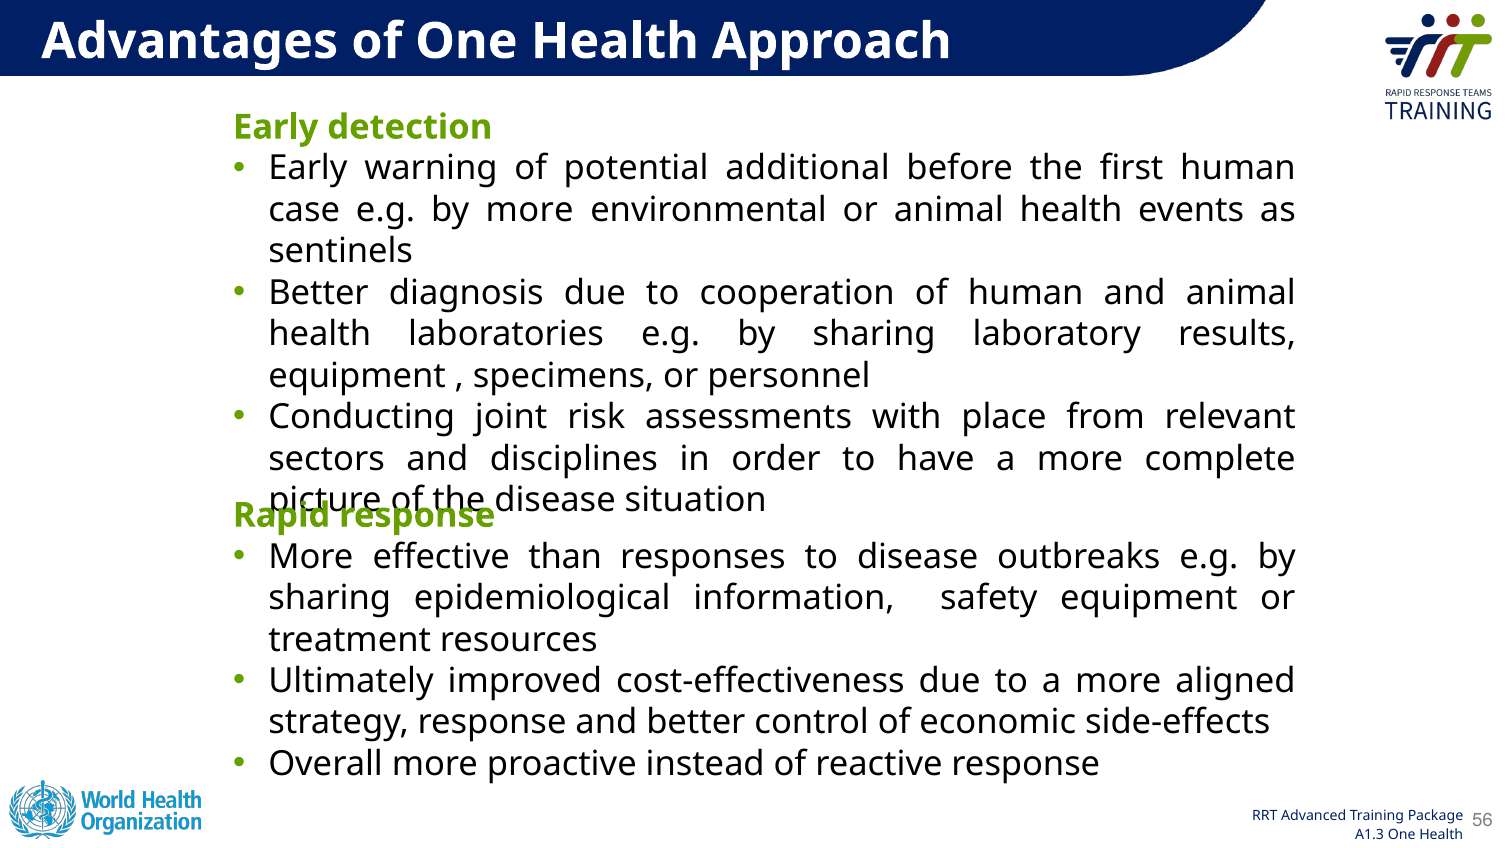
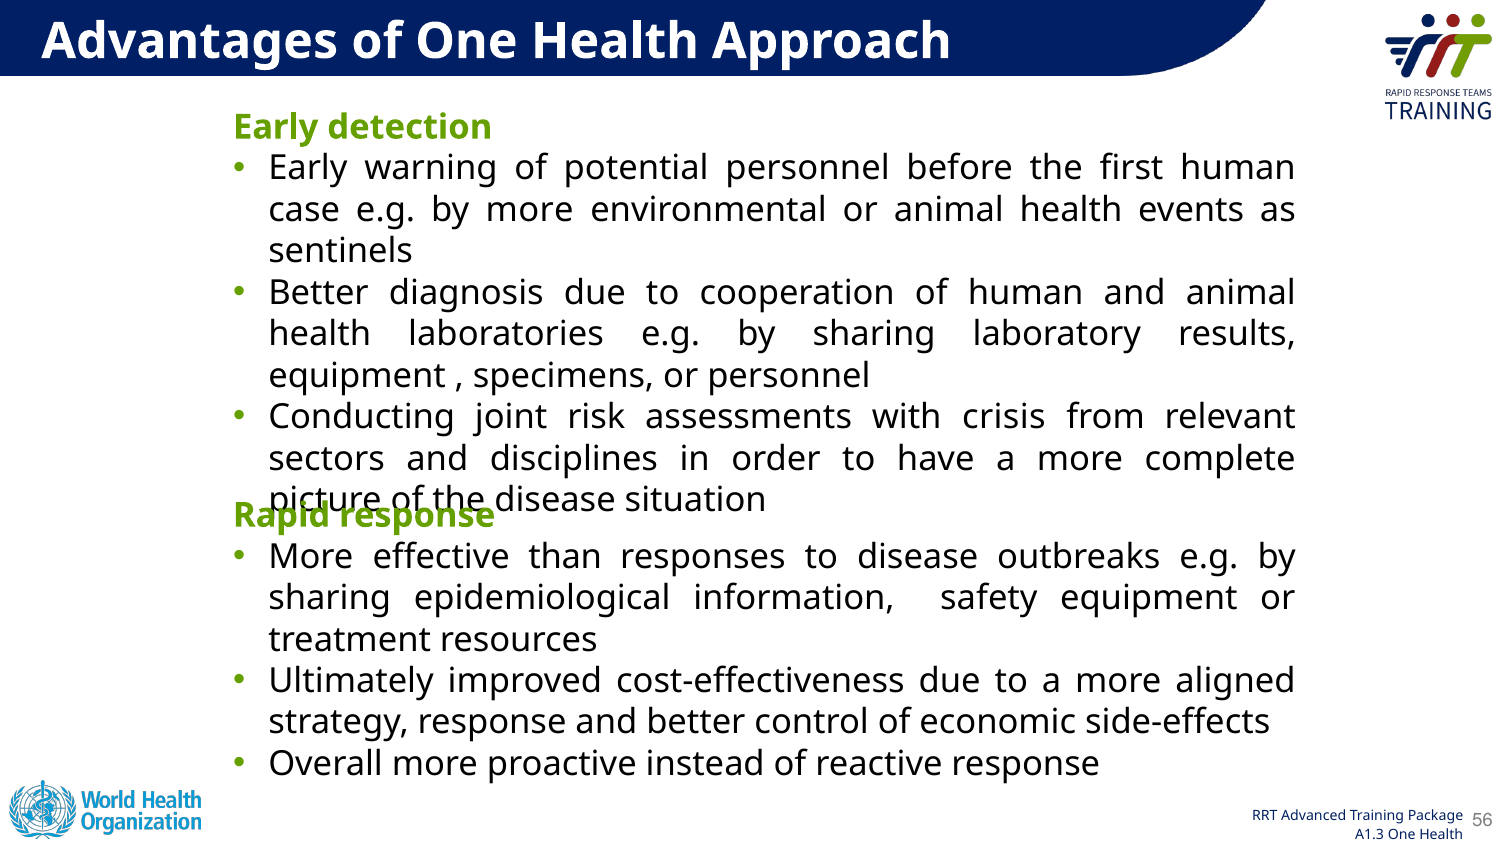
potential additional: additional -> personnel (808, 169)
place: place -> crisis (1004, 417)
